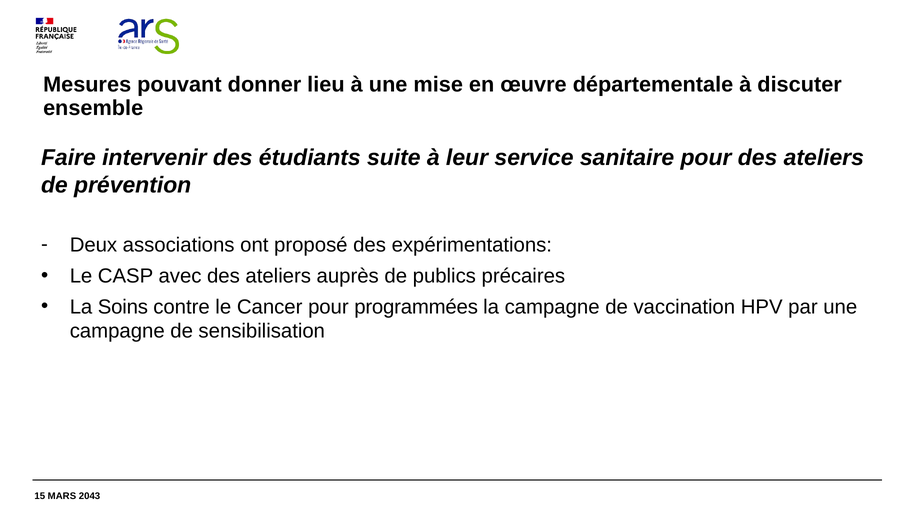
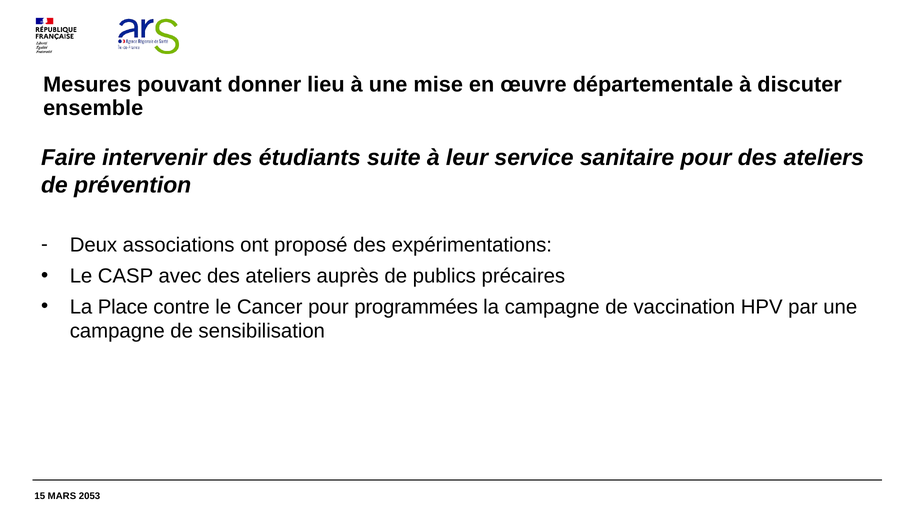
Soins: Soins -> Place (123, 307)
2043: 2043 -> 2053 (90, 497)
